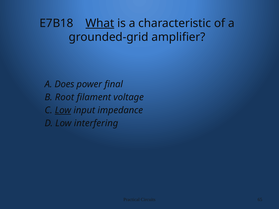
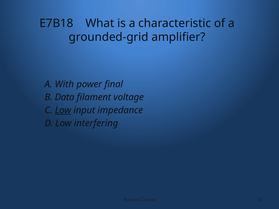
What underline: present -> none (100, 23)
Does: Does -> With (64, 84)
Root: Root -> Data (65, 97)
